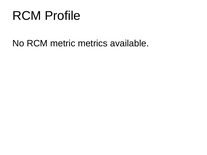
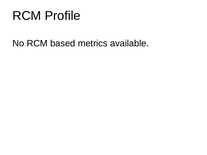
metric: metric -> based (63, 43)
